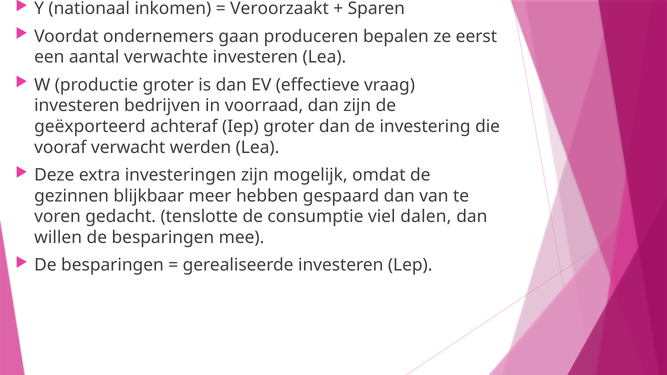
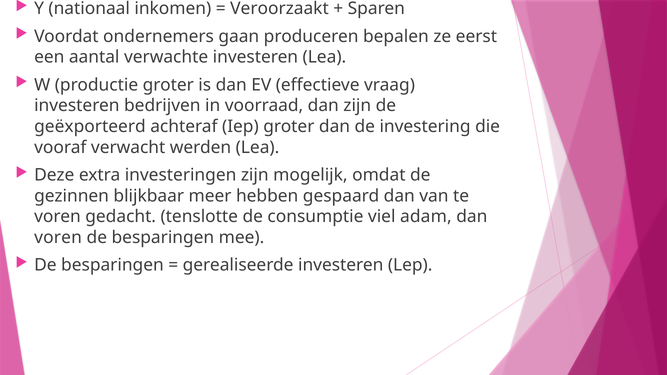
dalen: dalen -> adam (426, 217)
willen: willen -> voren (58, 238)
